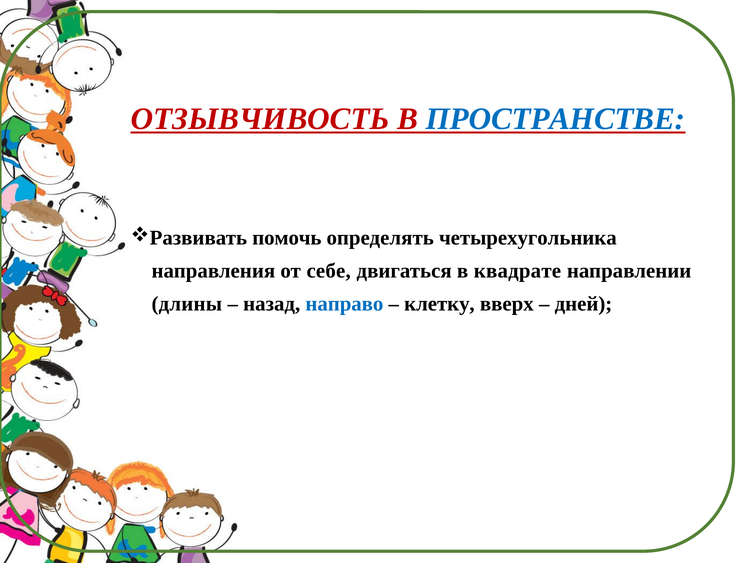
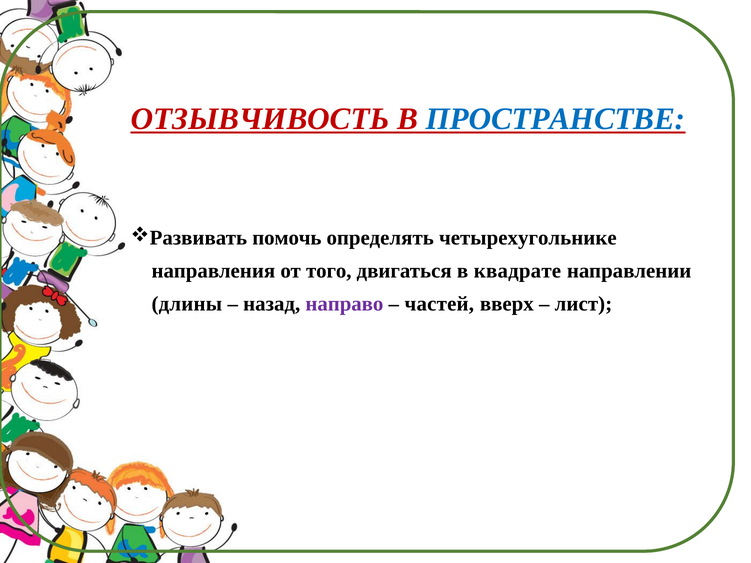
четырехугольника: четырехугольника -> четырехугольнике (528, 238)
себе: себе -> того (329, 271)
направо colour: blue -> purple (344, 304)
клетку: клетку -> частей (439, 304)
дней: дней -> лист (583, 304)
